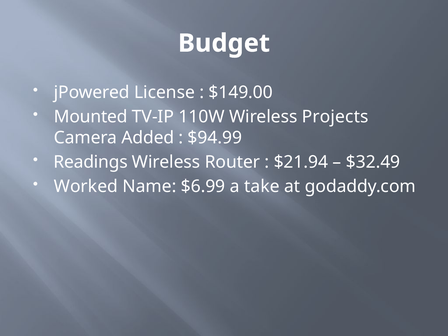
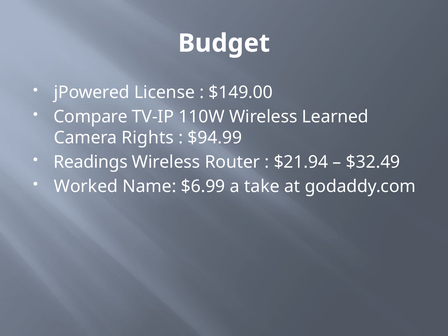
Mounted: Mounted -> Compare (91, 117)
Projects: Projects -> Learned (335, 117)
Added: Added -> Rights (148, 138)
